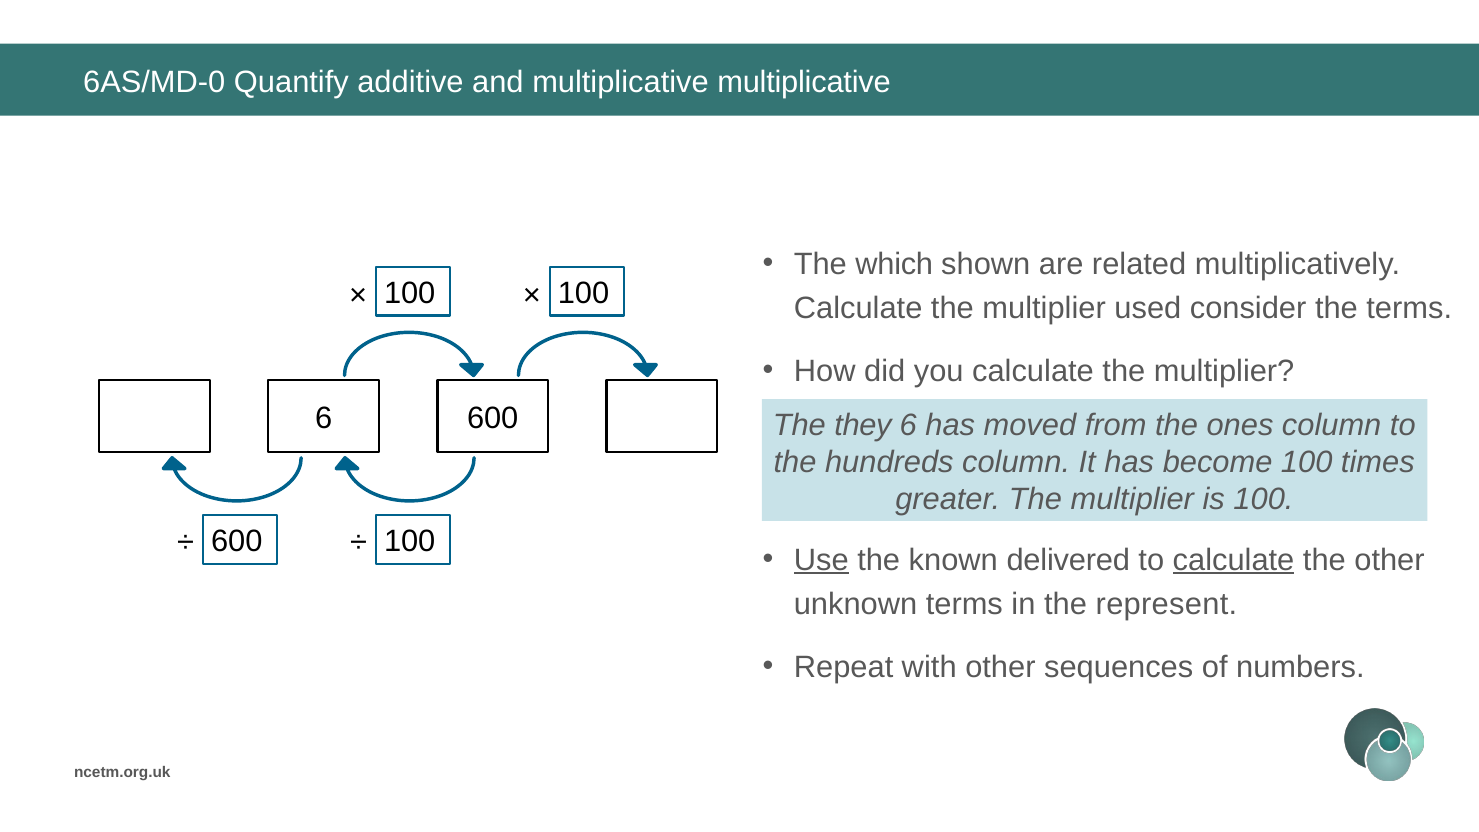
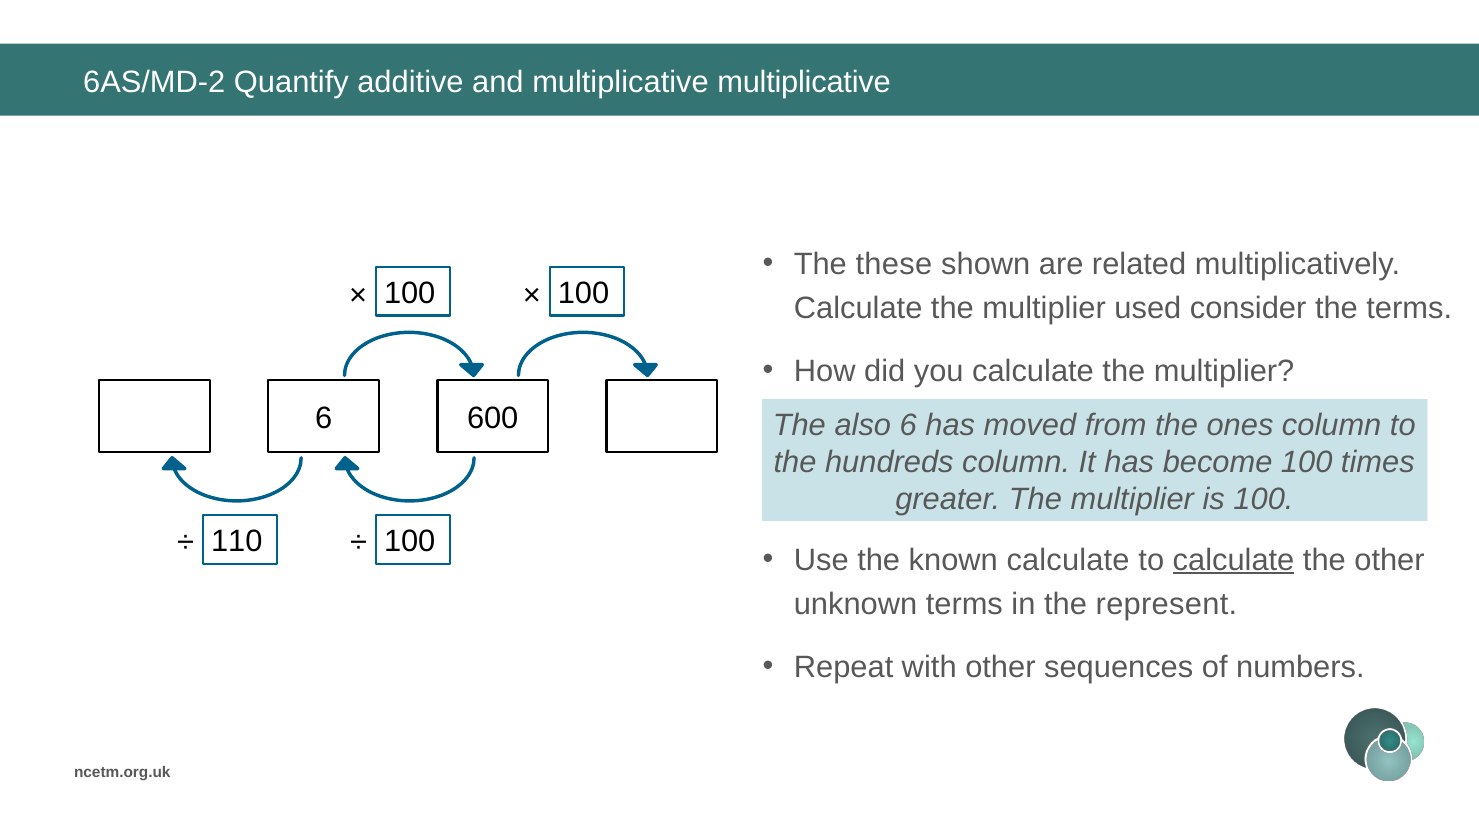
6AS/MD-0: 6AS/MD-0 -> 6AS/MD-2 (154, 83)
which: which -> these (894, 264)
they: they -> also (863, 425)
600: 600 -> 110 (237, 541)
Use underline: present -> none (821, 560)
known delivered: delivered -> calculate (1068, 560)
